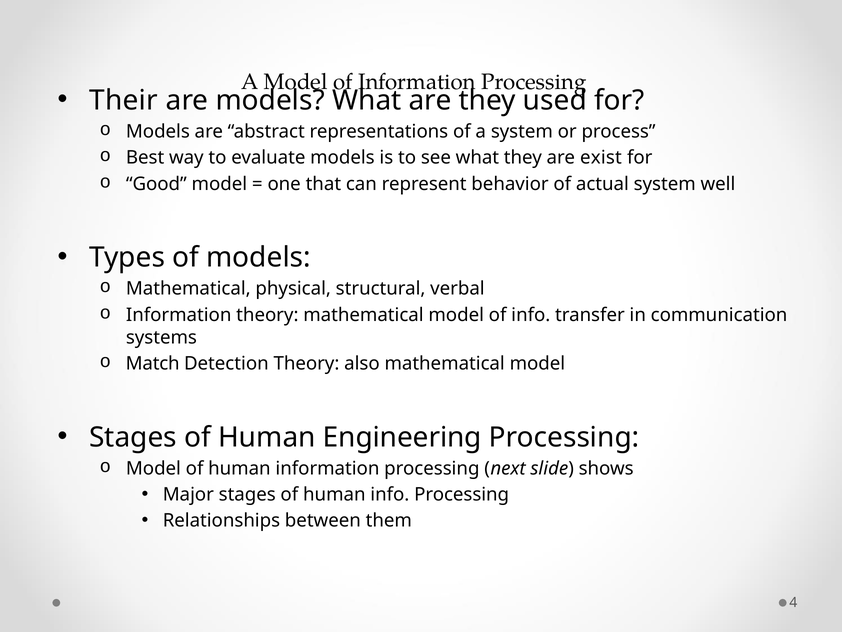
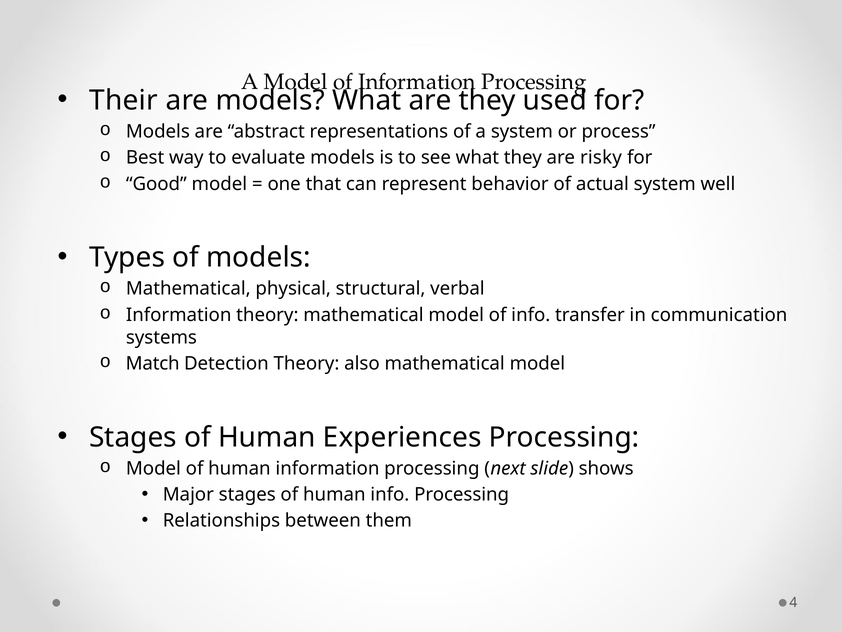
exist: exist -> risky (601, 158)
Engineering: Engineering -> Experiences (402, 437)
